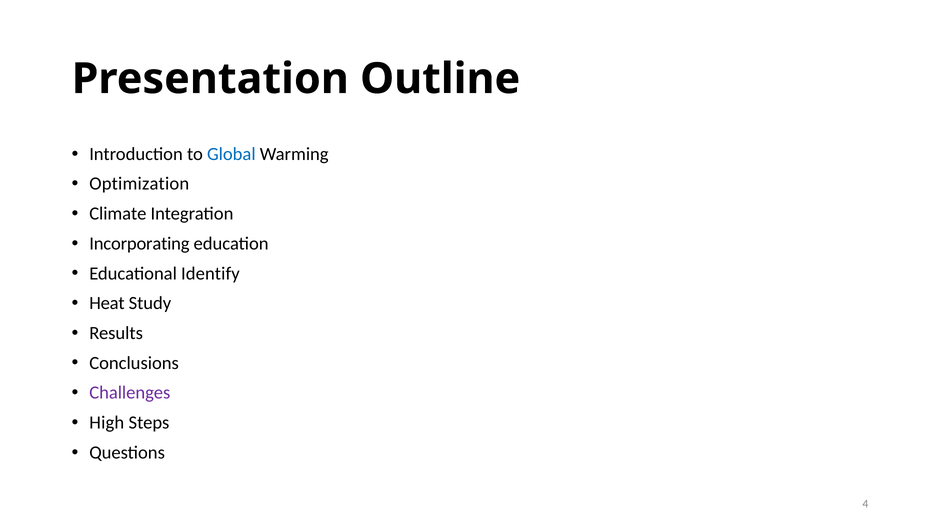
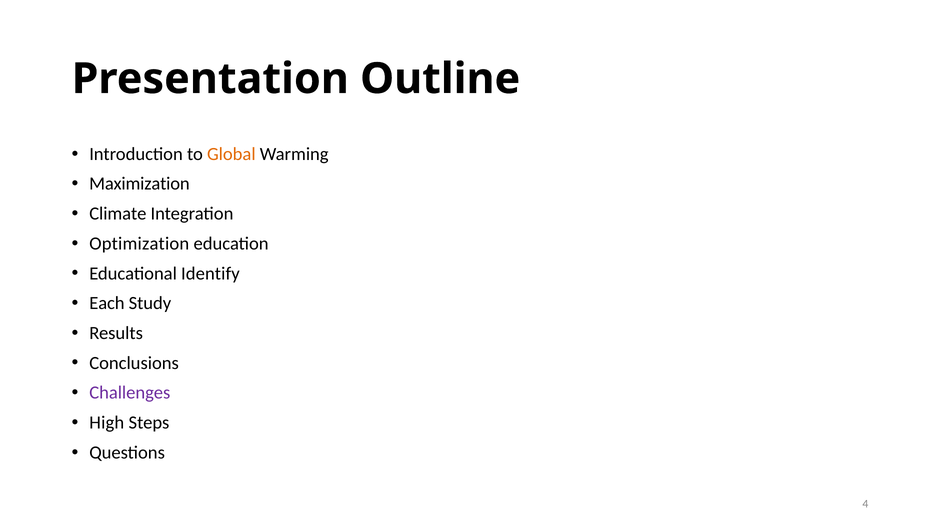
Global colour: blue -> orange (231, 154)
Optimization: Optimization -> Maximization (139, 184)
Incorporating: Incorporating -> Optimization (139, 244)
Heat: Heat -> Each (107, 304)
